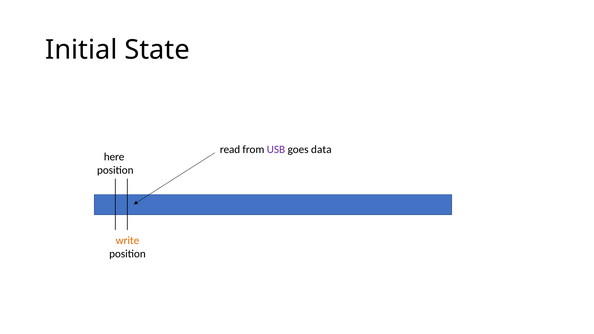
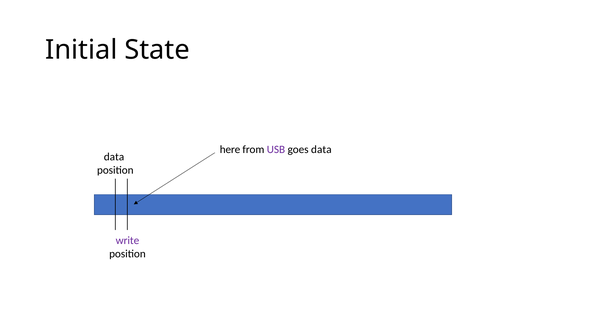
read: read -> here (230, 150)
here: here -> data (114, 157)
write colour: orange -> purple (127, 240)
